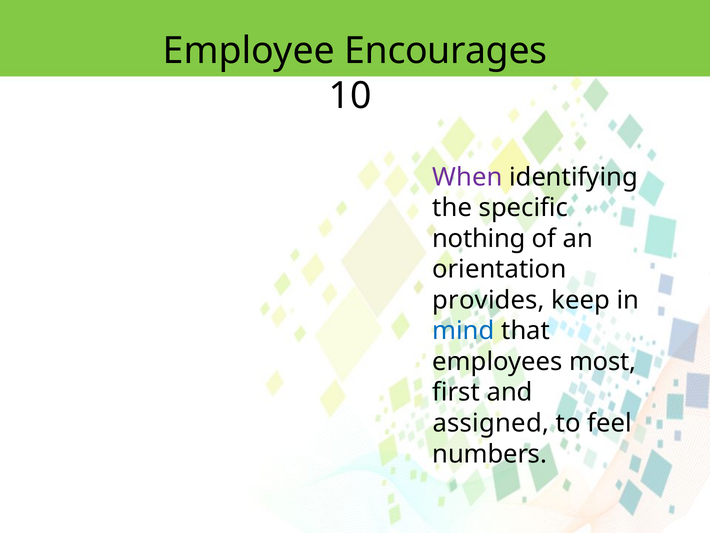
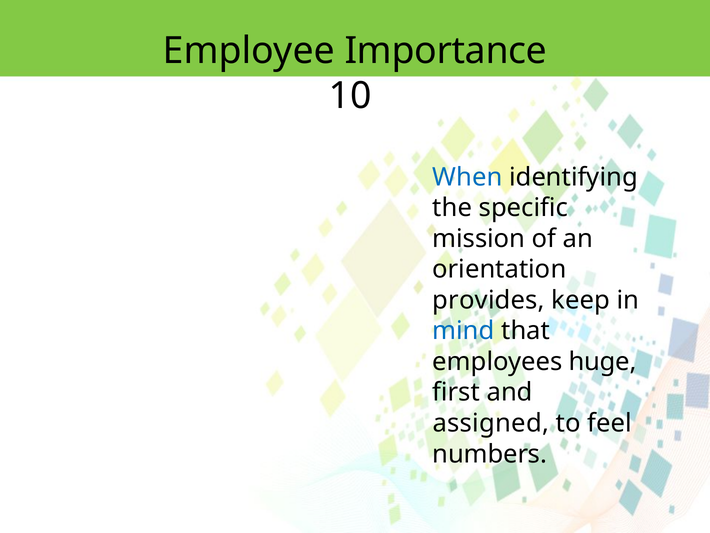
Encourages: Encourages -> Importance (446, 51)
When colour: purple -> blue (467, 177)
nothing: nothing -> mission (479, 238)
most: most -> huge (603, 361)
